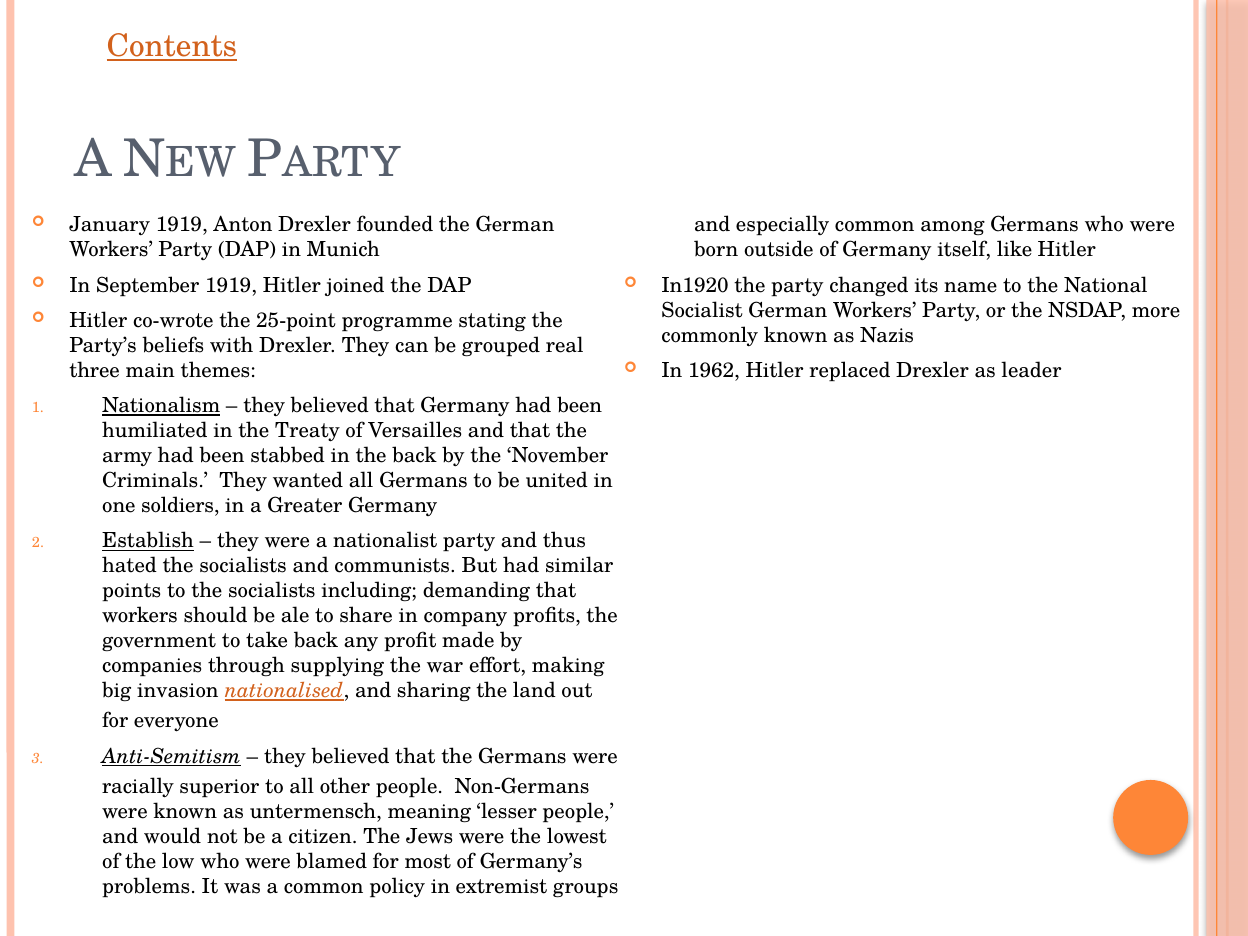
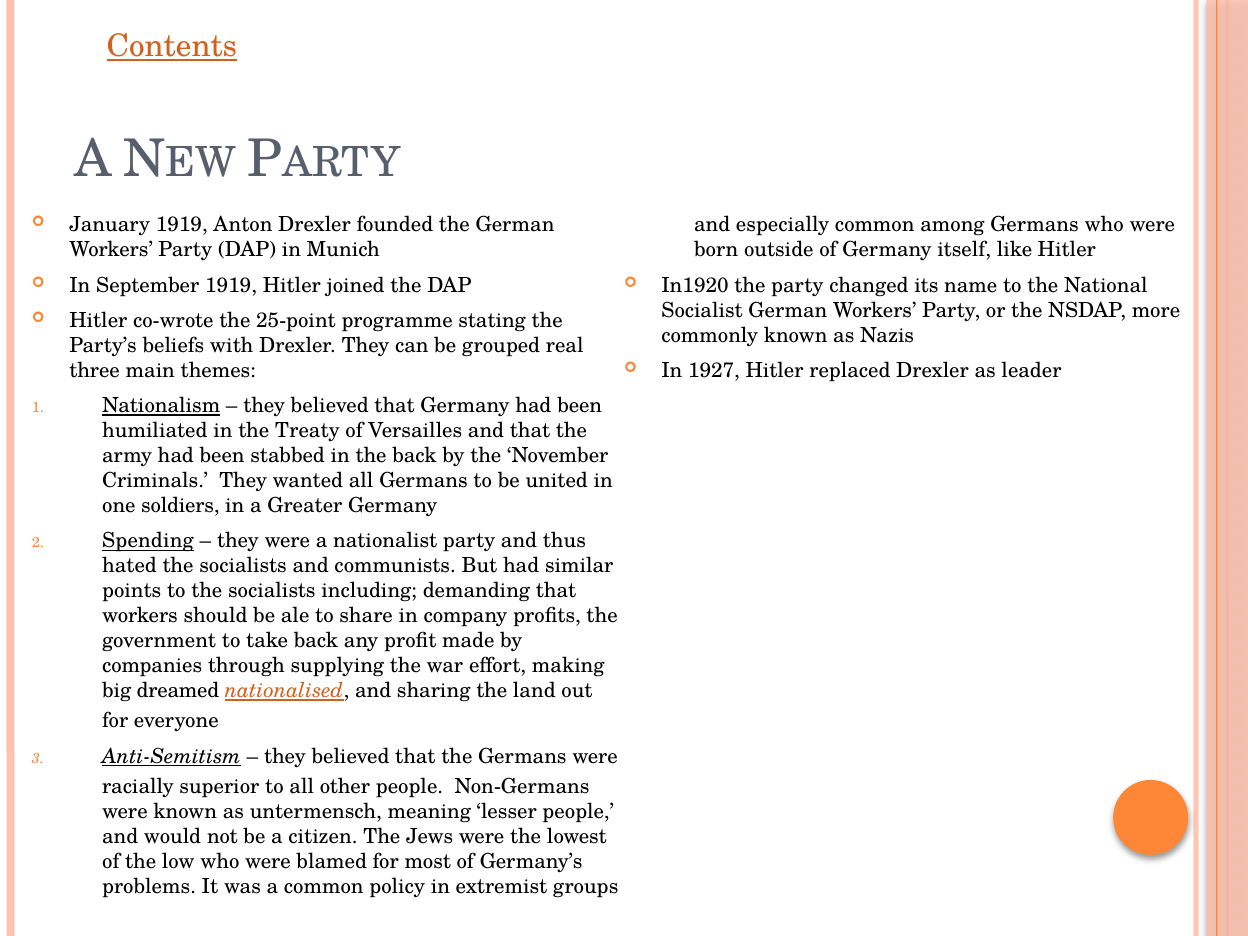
1962: 1962 -> 1927 (714, 371)
Establish: Establish -> Spending (148, 541)
invasion: invasion -> dreamed (178, 691)
